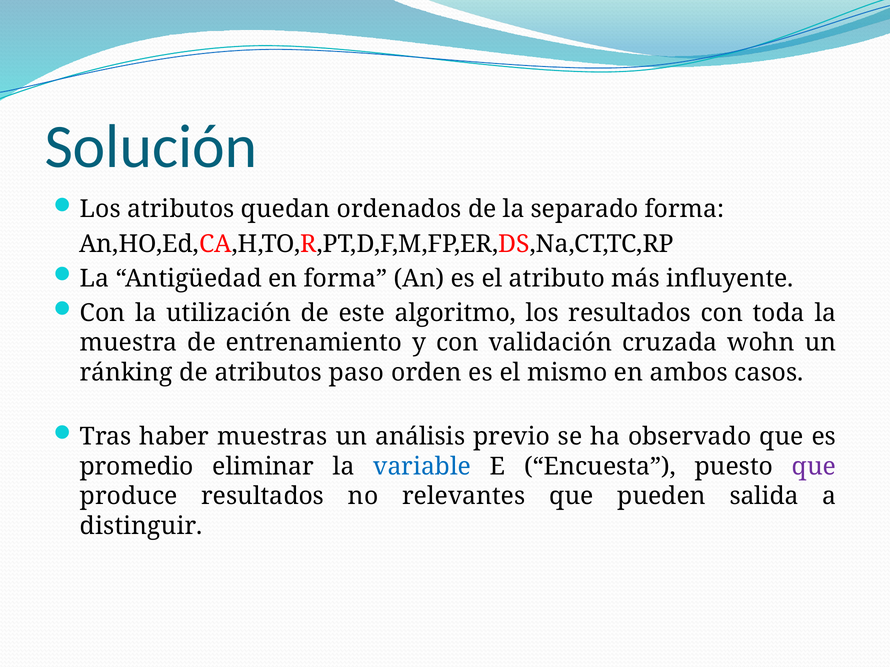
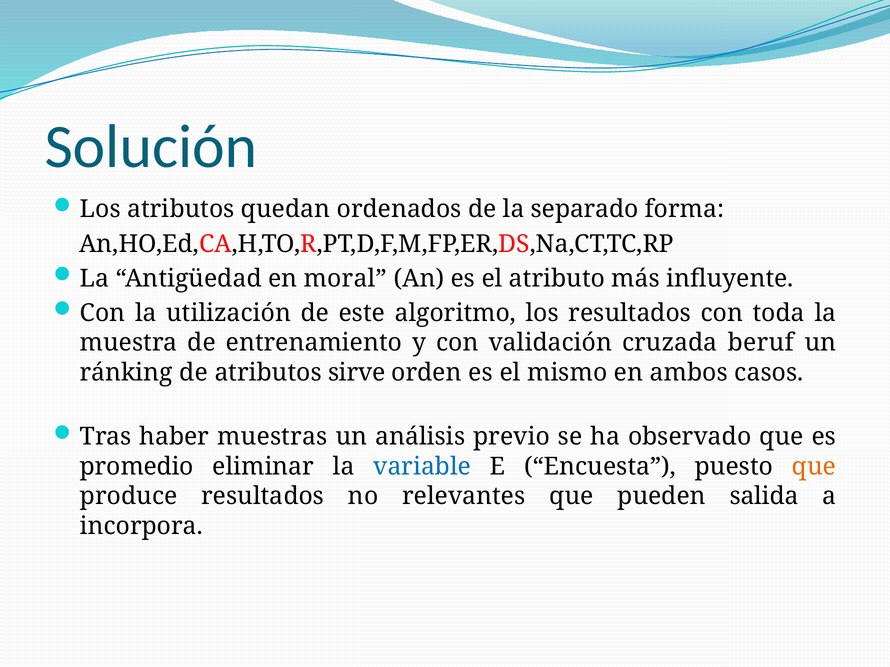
en forma: forma -> moral (345, 279)
wohn: wohn -> beruf (761, 343)
paso: paso -> sirve (357, 373)
que colour: purple -> orange (814, 467)
distinguir: distinguir -> incorpora (141, 526)
